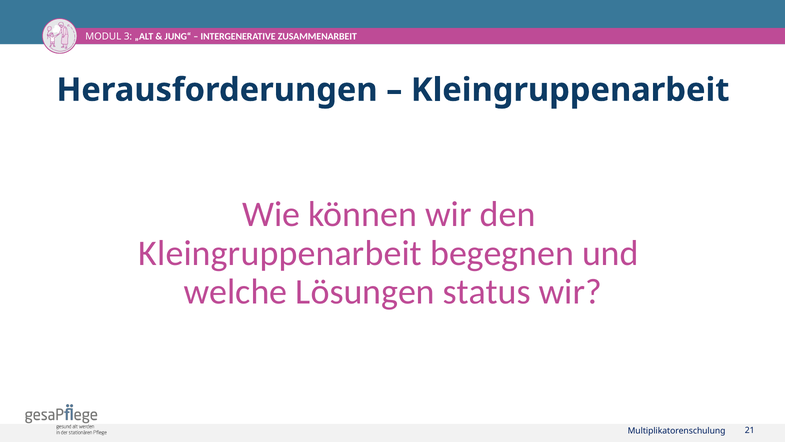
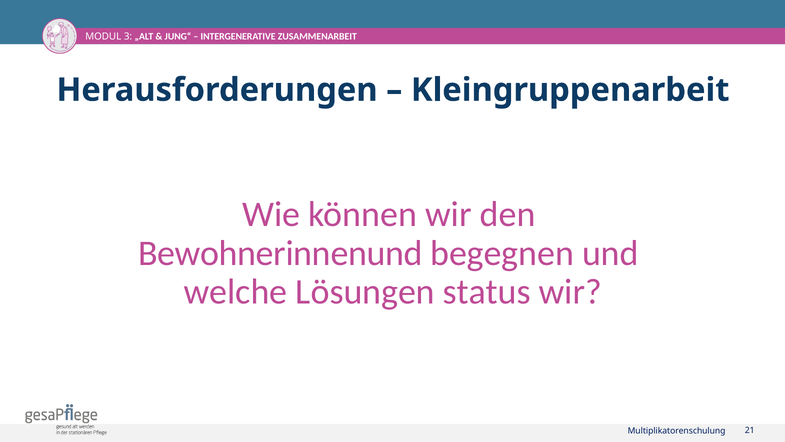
Kleingruppenarbeit: Kleingruppenarbeit -> Bewohnerinnenund (280, 253)
